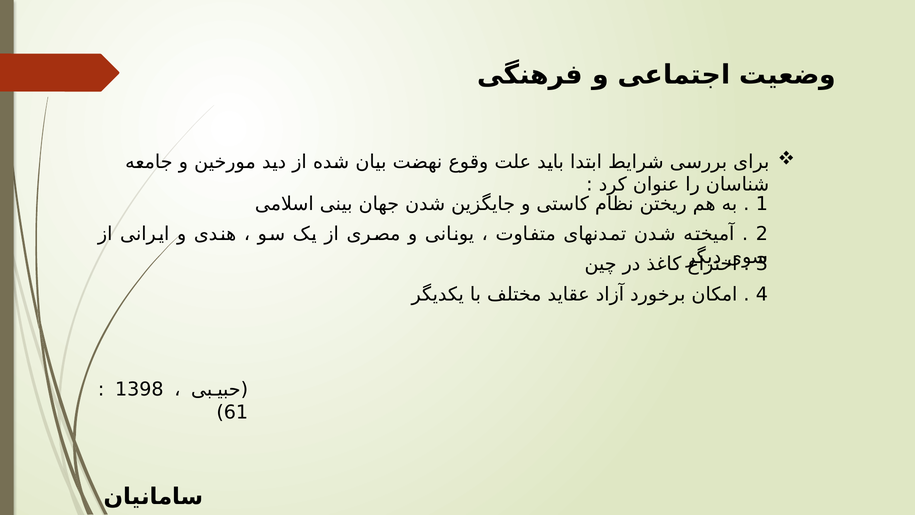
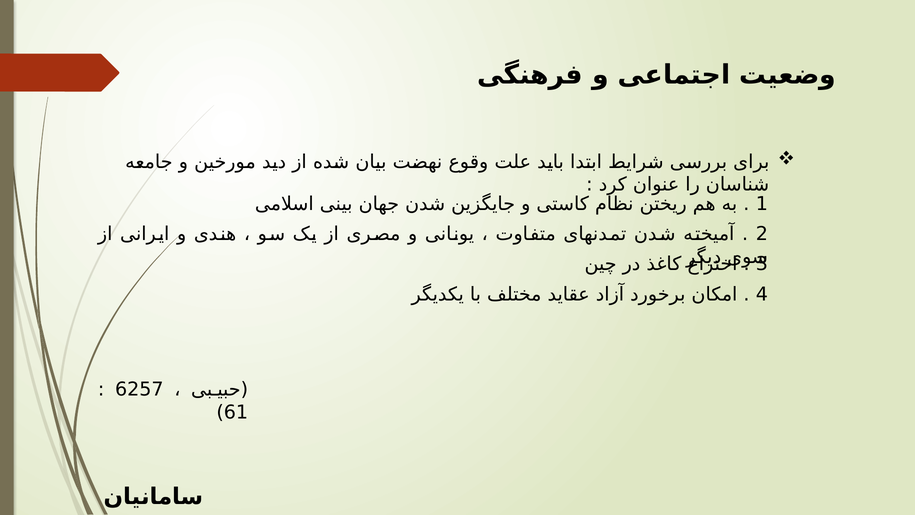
1398: 1398 -> 6257 (139, 389)
